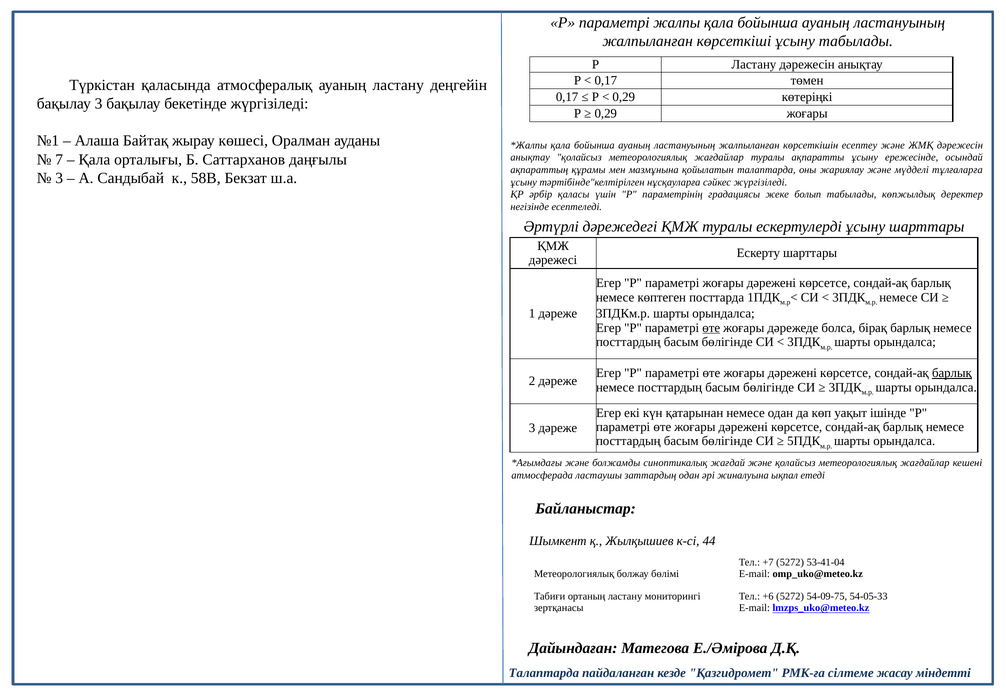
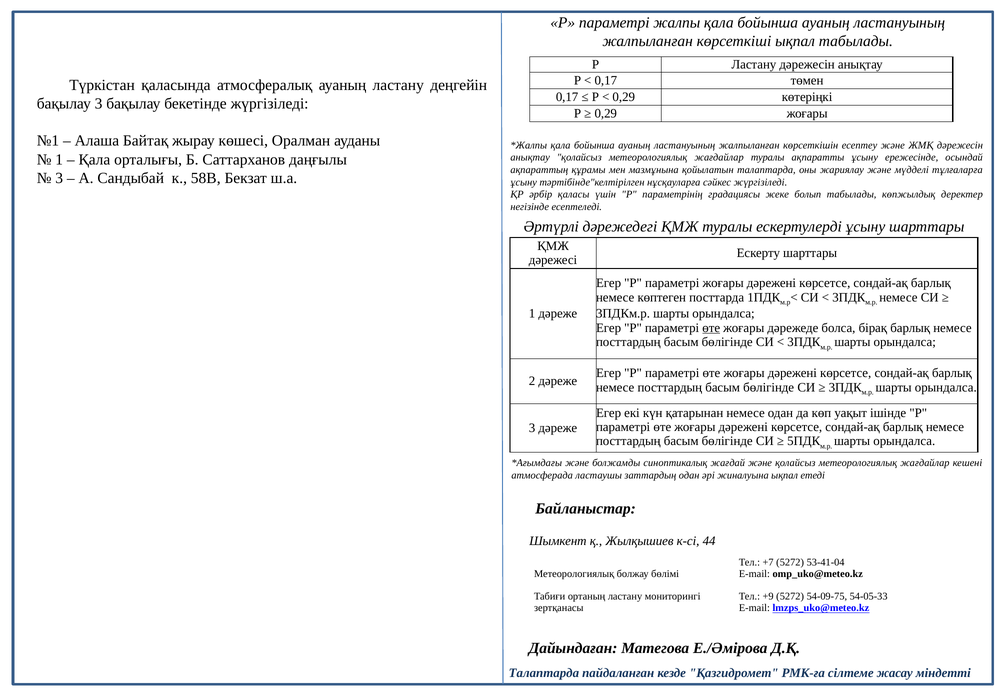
көрсеткіші ұсыну: ұсыну -> ықпал (795, 41)
7: 7 -> 1 (59, 160)
барлық underline: present -> none (952, 373)
+6: +6 -> +9 (768, 597)
